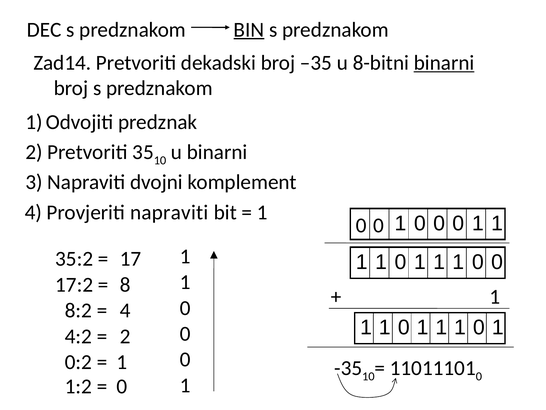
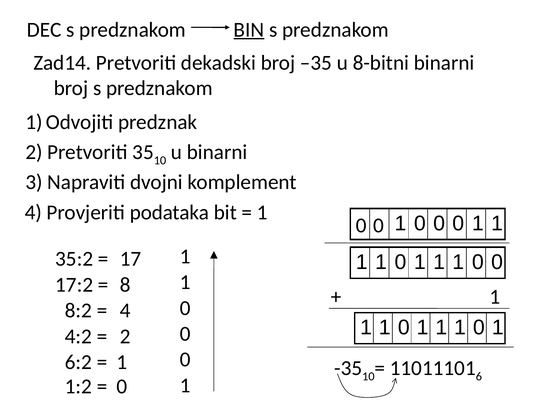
binarni underline: present -> none (444, 63)
Provjeriti napraviti: napraviti -> podataka (169, 212)
0:2: 0:2 -> 6:2 (78, 362)
0: 0 -> 6 (479, 376)
